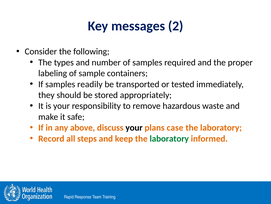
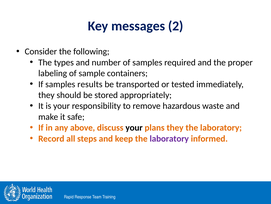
readily: readily -> results (90, 84)
plans case: case -> they (175, 127)
laboratory colour: green -> purple (169, 138)
